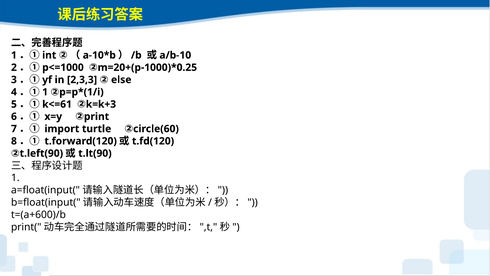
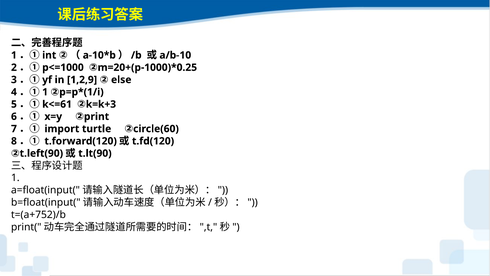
2,3,3: 2,3,3 -> 1,2,9 (82, 80)
t=(a+600)/b: t=(a+600)/b -> t=(a+752)/b (38, 214)
